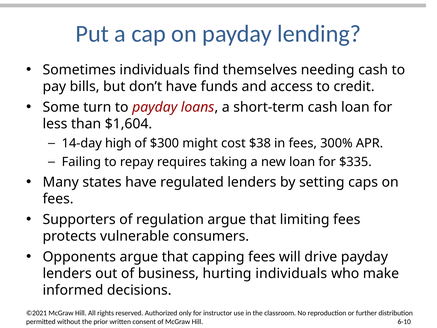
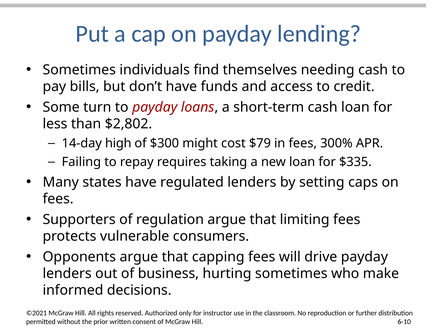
$1,604: $1,604 -> $2,802 (128, 124)
$38: $38 -> $79 (260, 143)
hurting individuals: individuals -> sometimes (291, 273)
